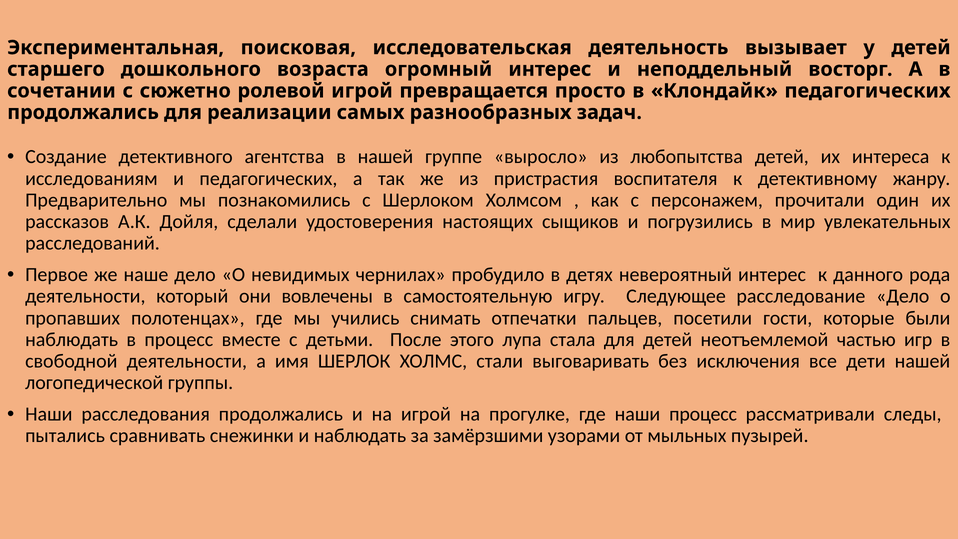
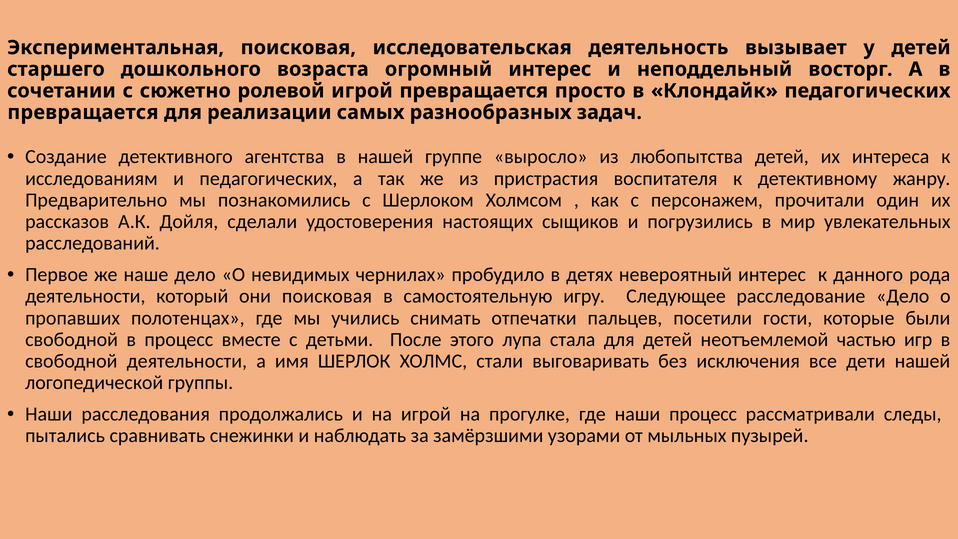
продолжались: продолжались -> превращается (83, 112)
они вовлечены: вовлечены -> поисковая (327, 296)
наблюдать: наблюдать -> свободной (72, 339)
